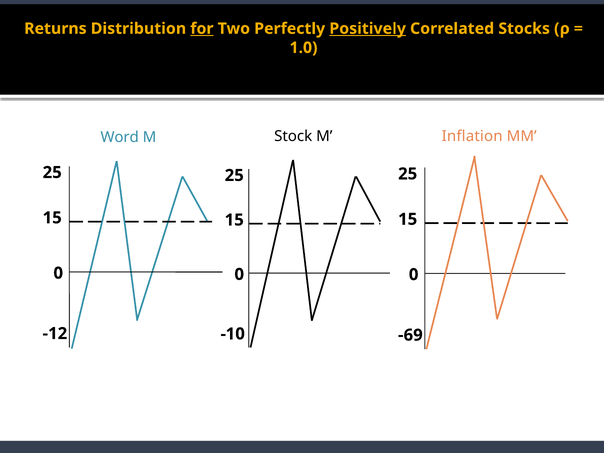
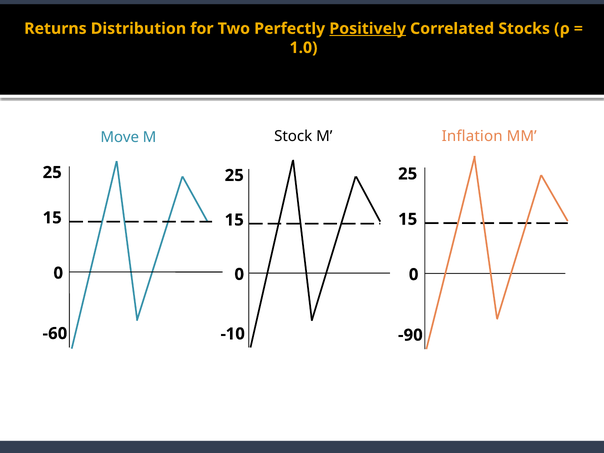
for underline: present -> none (202, 29)
Word: Word -> Move (120, 137)
-12: -12 -> -60 (55, 334)
-69: -69 -> -90 (410, 335)
